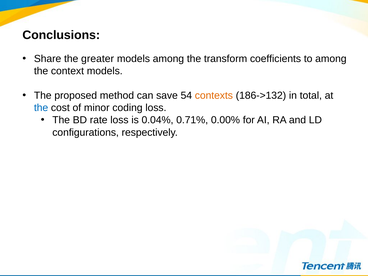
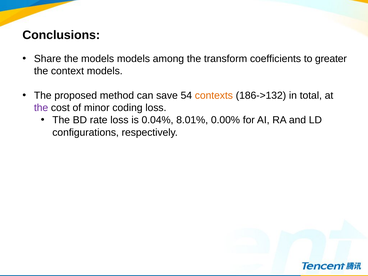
the greater: greater -> models (98, 59)
to among: among -> greater (331, 59)
the colour: blue -> purple (41, 108)
0.71%: 0.71% -> 8.01% (192, 120)
